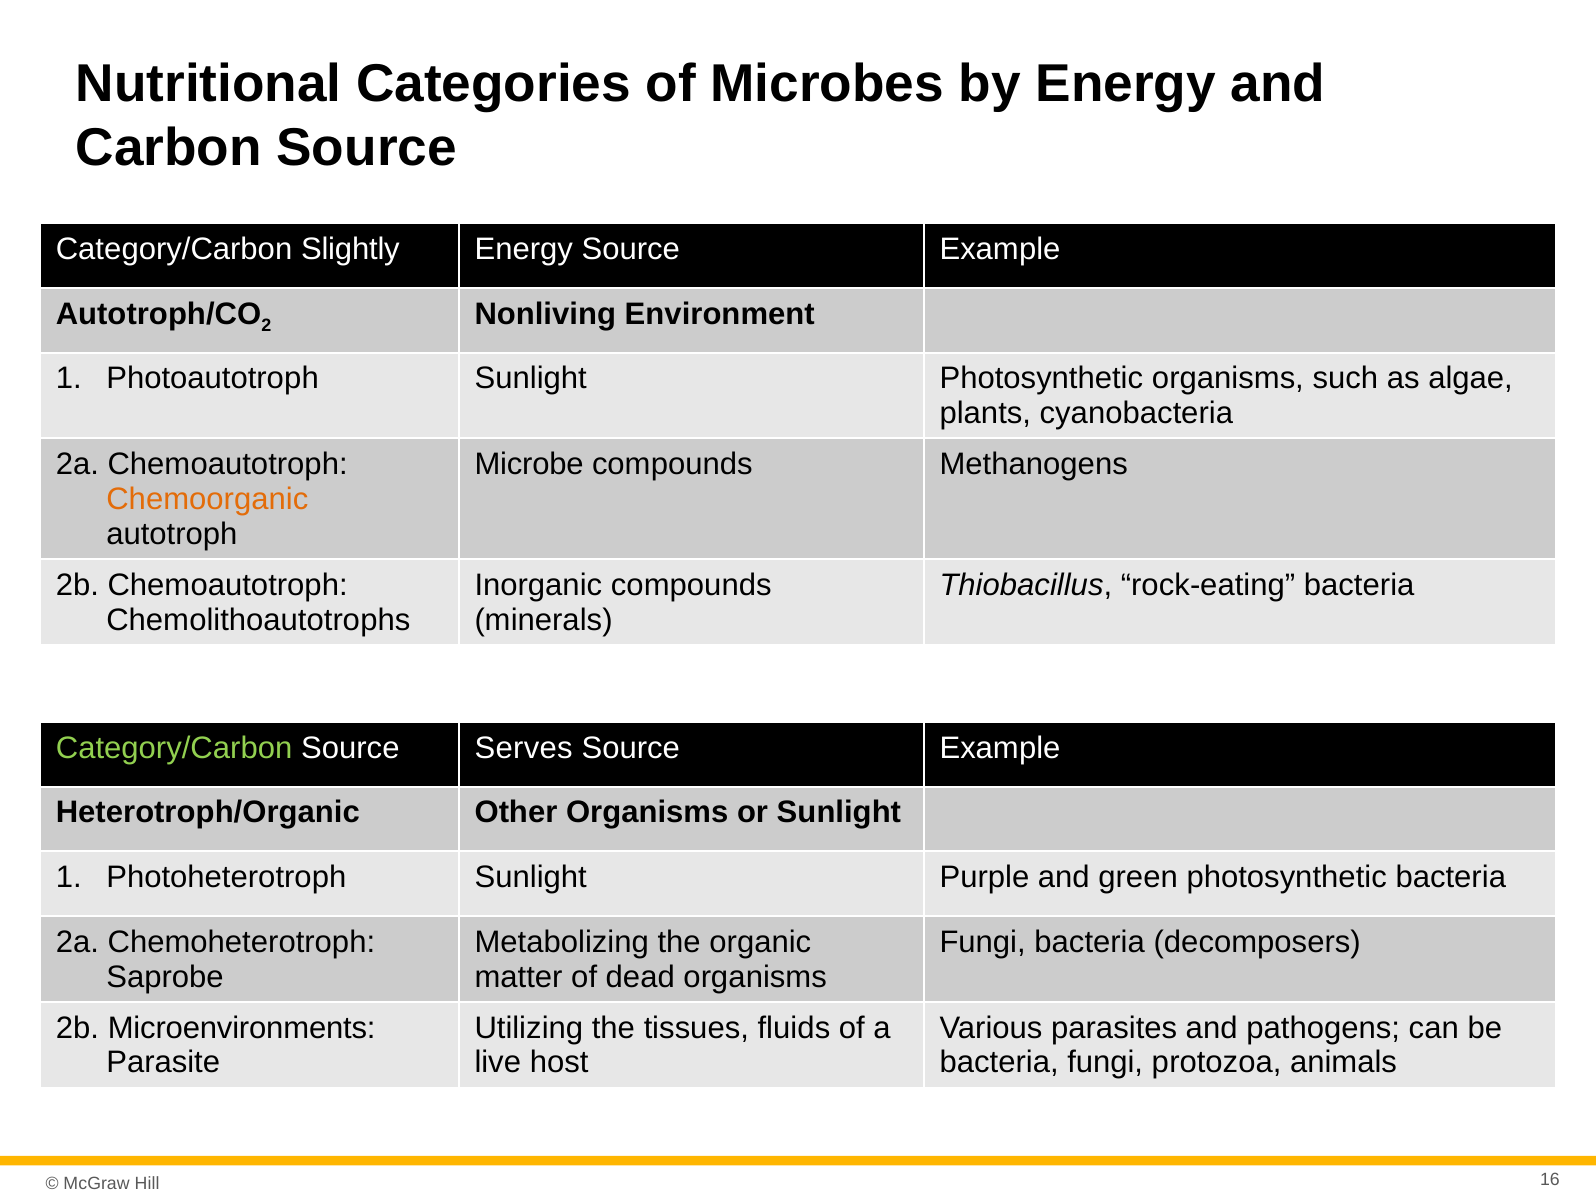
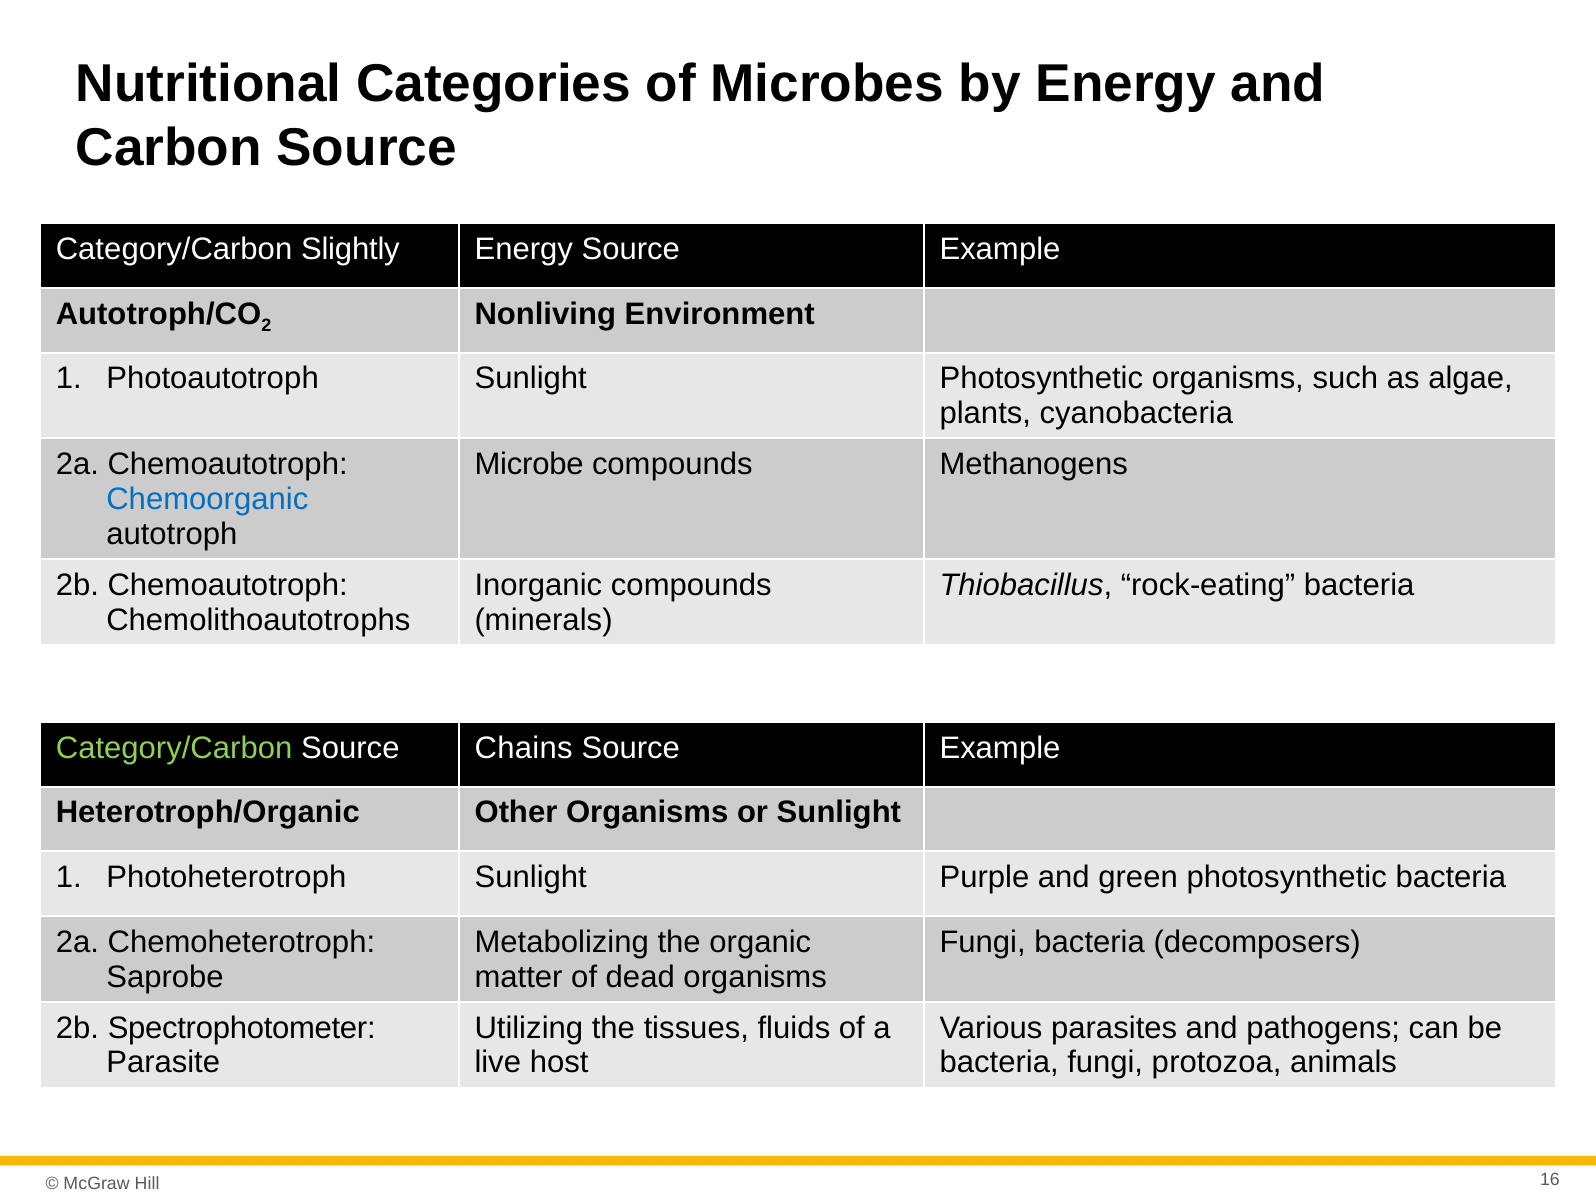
Chemoorganic colour: orange -> blue (207, 499)
Serves: Serves -> Chains (524, 748)
Microenvironments: Microenvironments -> Spectrophotometer (242, 1028)
